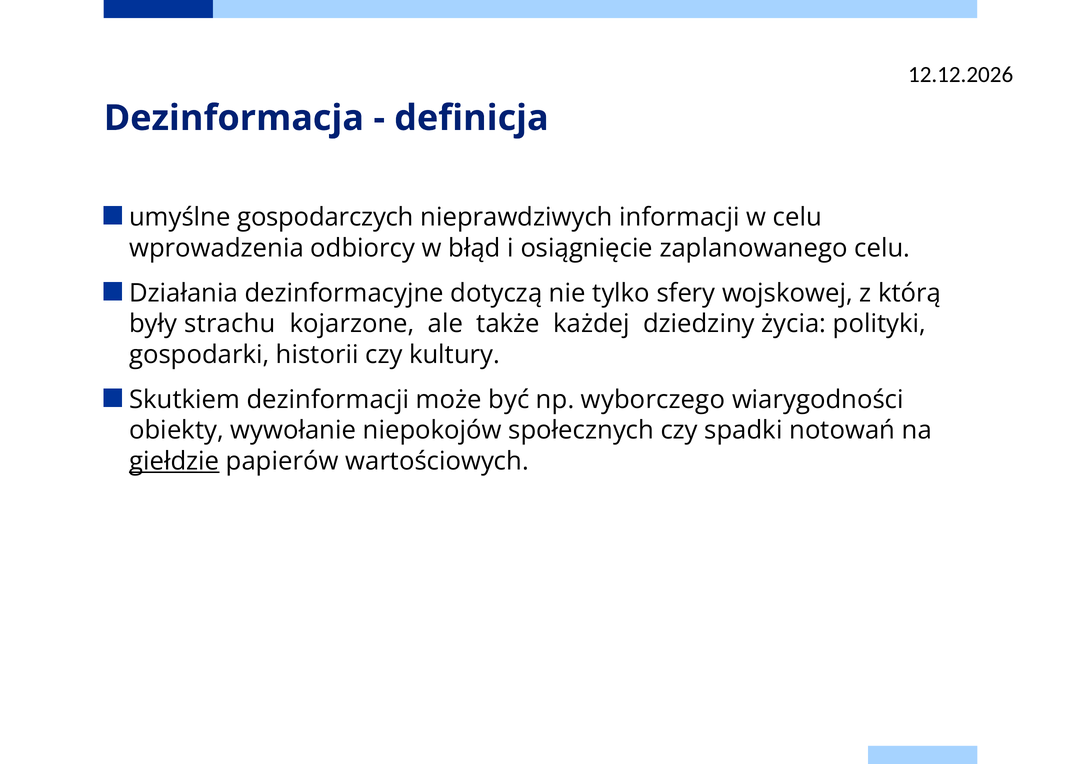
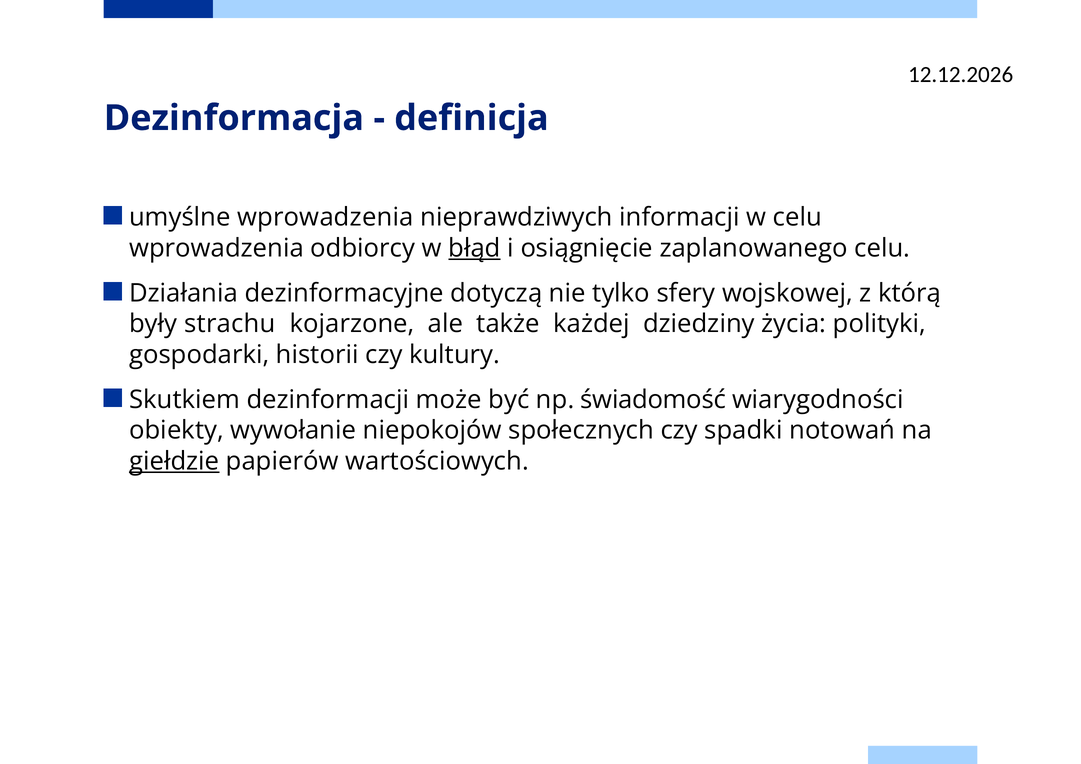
umyślne gospodarczych: gospodarczych -> wprowadzenia (325, 217)
błąd underline: none -> present (474, 248)
wyborczego: wyborczego -> świadomość (653, 400)
